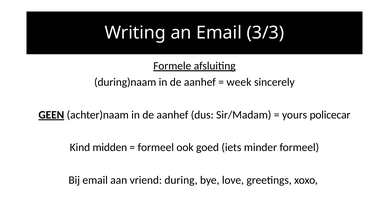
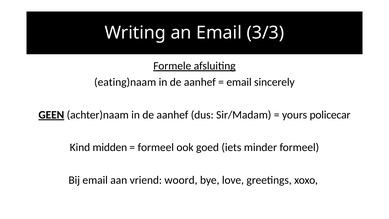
during)naam: during)naam -> eating)naam (125, 82)
week: week -> email (239, 82)
during: during -> woord (181, 180)
